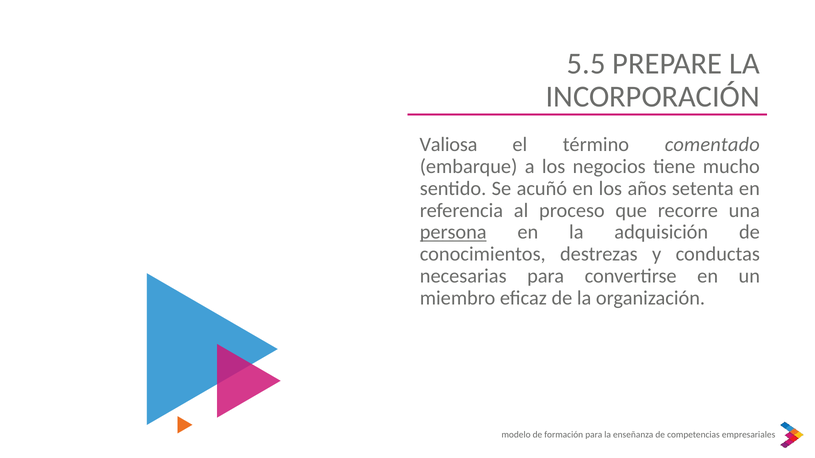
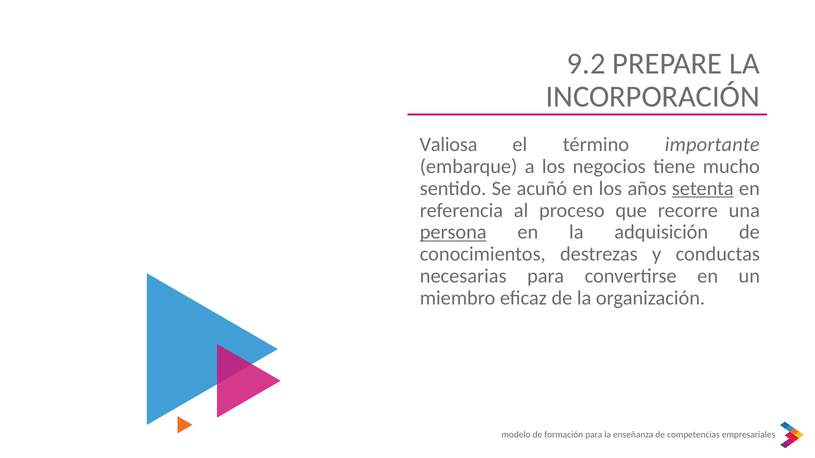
5.5: 5.5 -> 9.2 (586, 64)
comentado: comentado -> importante (712, 144)
setenta underline: none -> present (703, 188)
